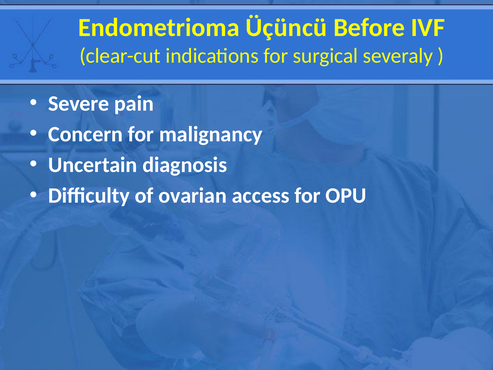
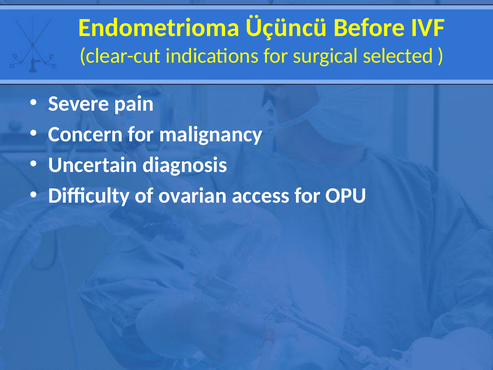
severaly: severaly -> selected (398, 56)
